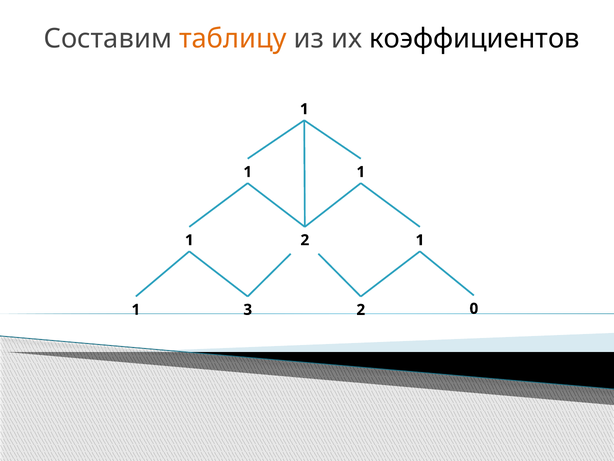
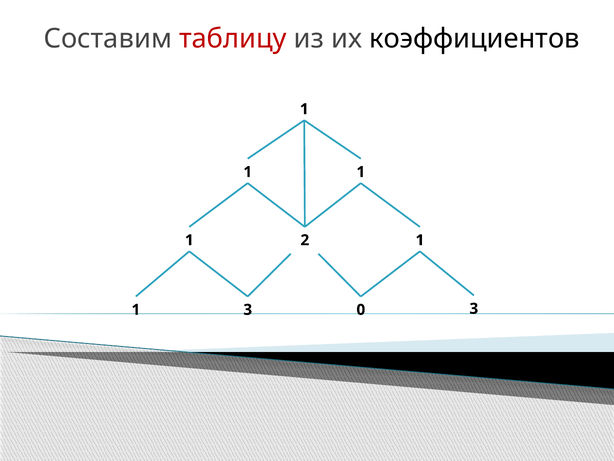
таблицу colour: orange -> red (233, 39)
3 2: 2 -> 0 (361, 309)
1 0: 0 -> 3 (474, 308)
